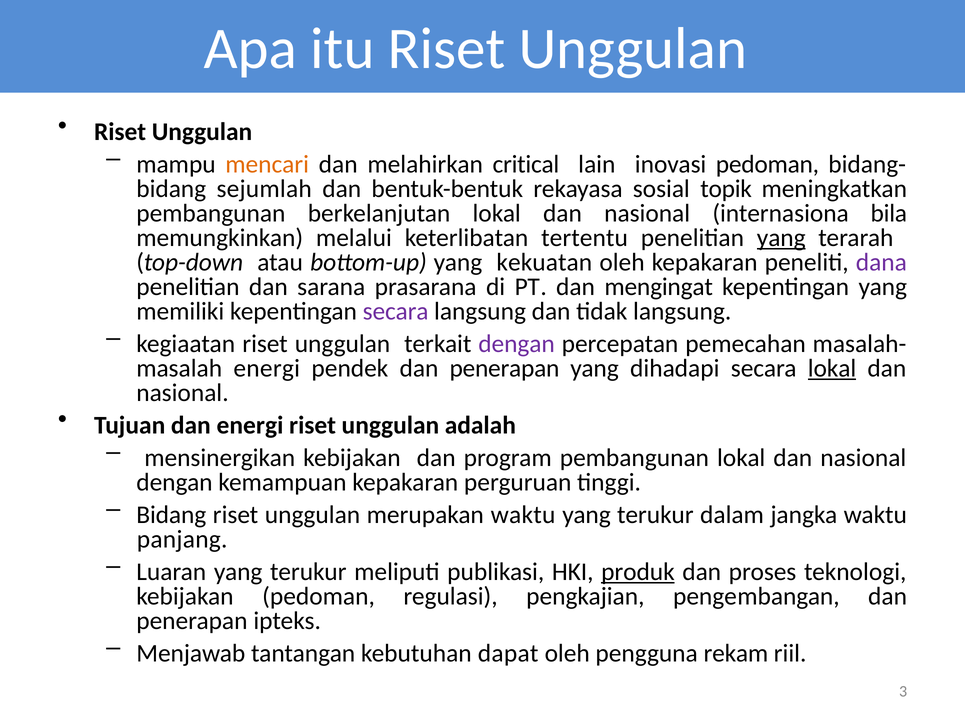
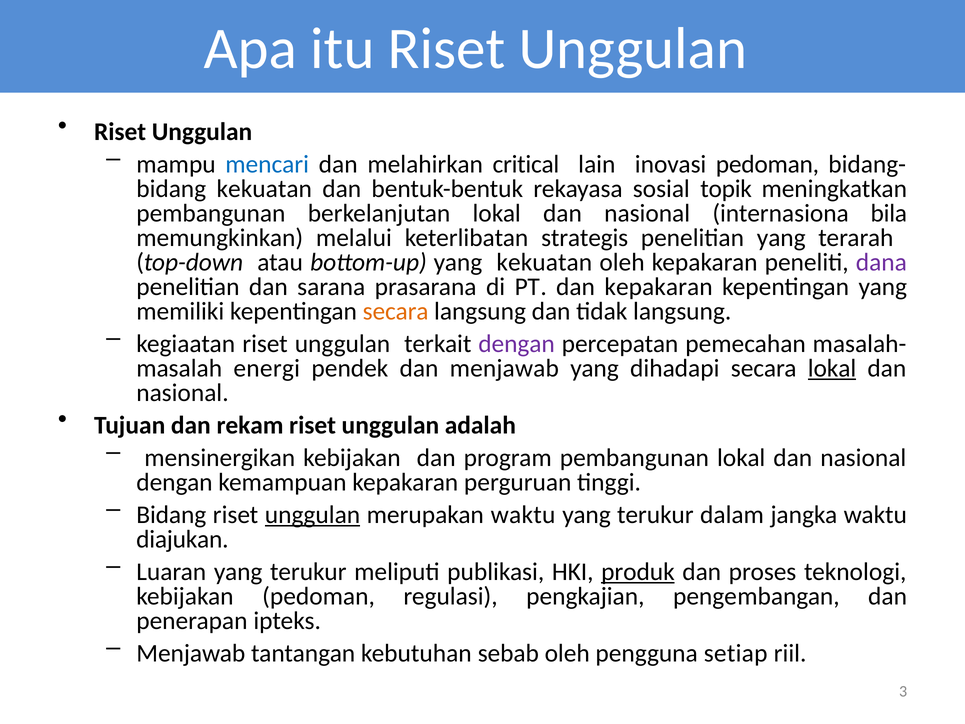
mencari colour: orange -> blue (267, 165)
sejumlah: sejumlah -> kekuatan (264, 189)
tertentu: tertentu -> strategis (585, 238)
yang underline: present -> none (781, 238)
dan mengingat: mengingat -> kepakaran (659, 287)
secara colour: purple -> orange (396, 311)
pendek dan penerapan: penerapan -> menjawab (504, 368)
dan energi: energi -> rekam (250, 425)
unggulan underline: none -> present (312, 515)
panjang: panjang -> diajukan (182, 539)
dapat: dapat -> sebab (508, 653)
rekam: rekam -> setiap (736, 653)
